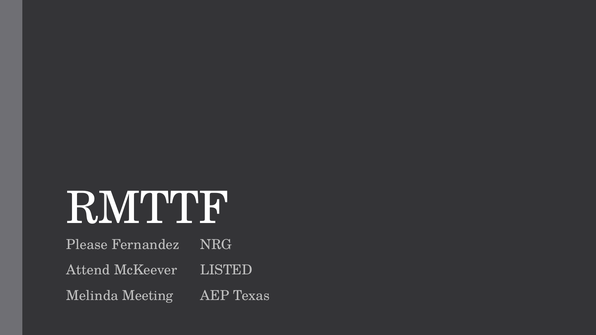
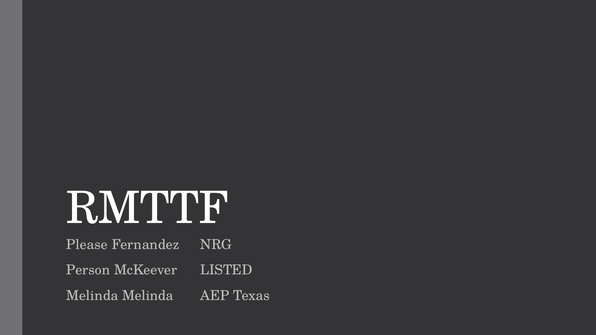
Attend: Attend -> Person (88, 270)
Melinda Meeting: Meeting -> Melinda (148, 296)
